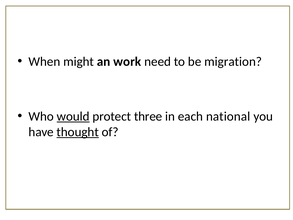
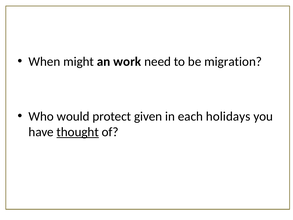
would underline: present -> none (73, 116)
three: three -> given (148, 116)
national: national -> holidays (228, 116)
